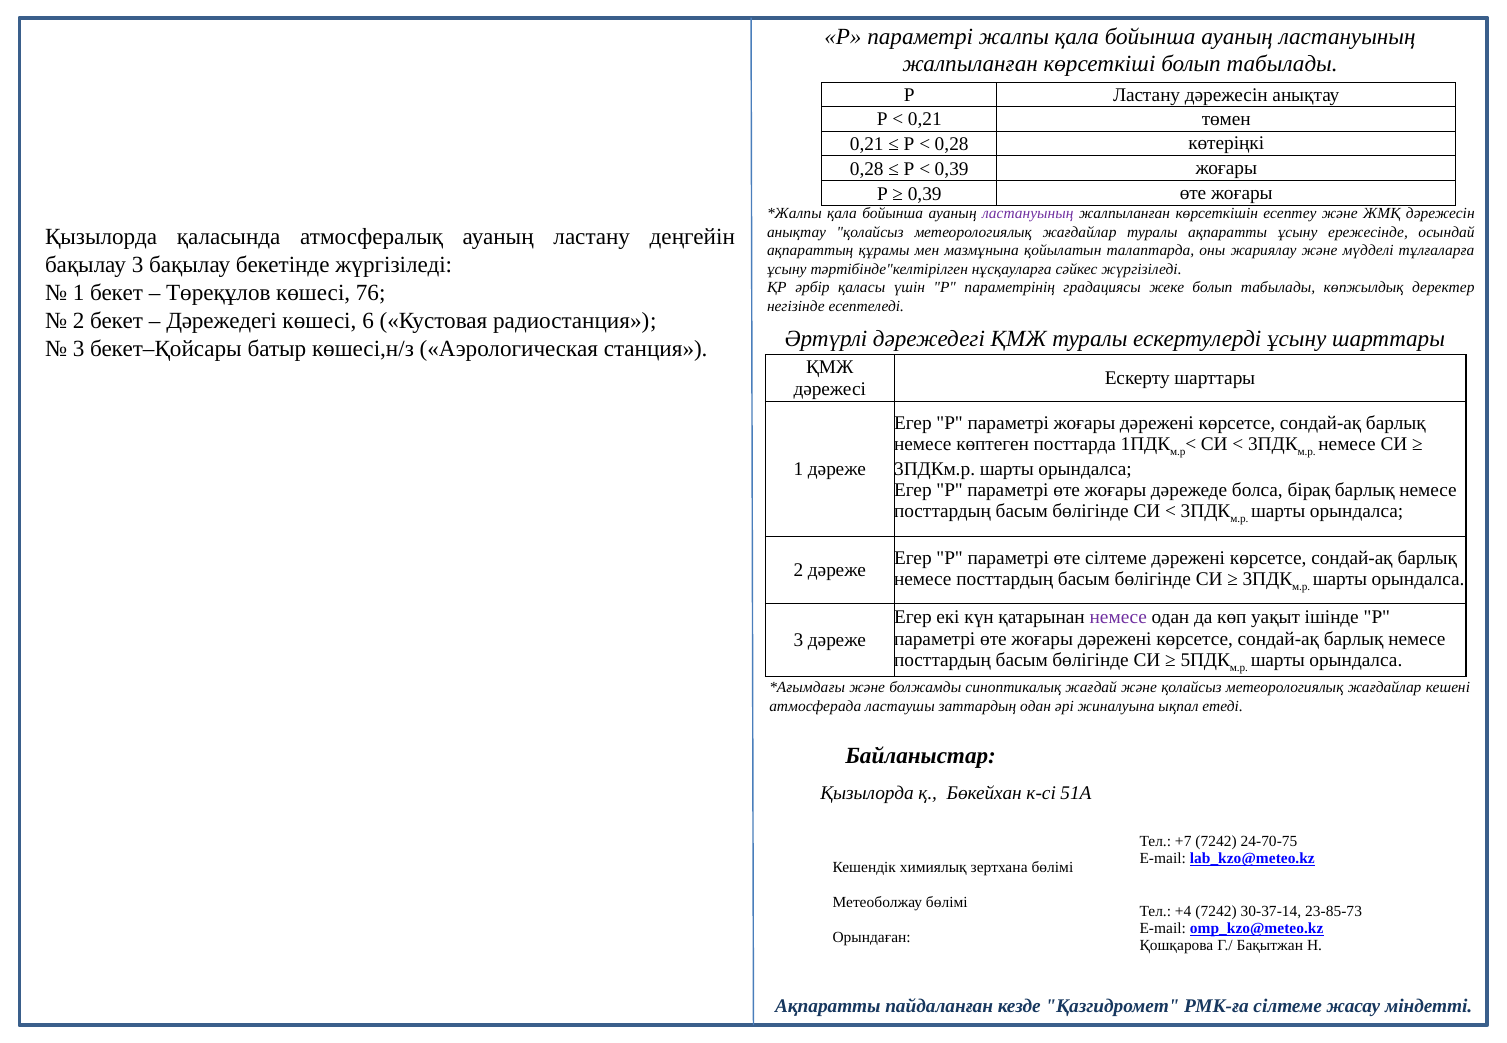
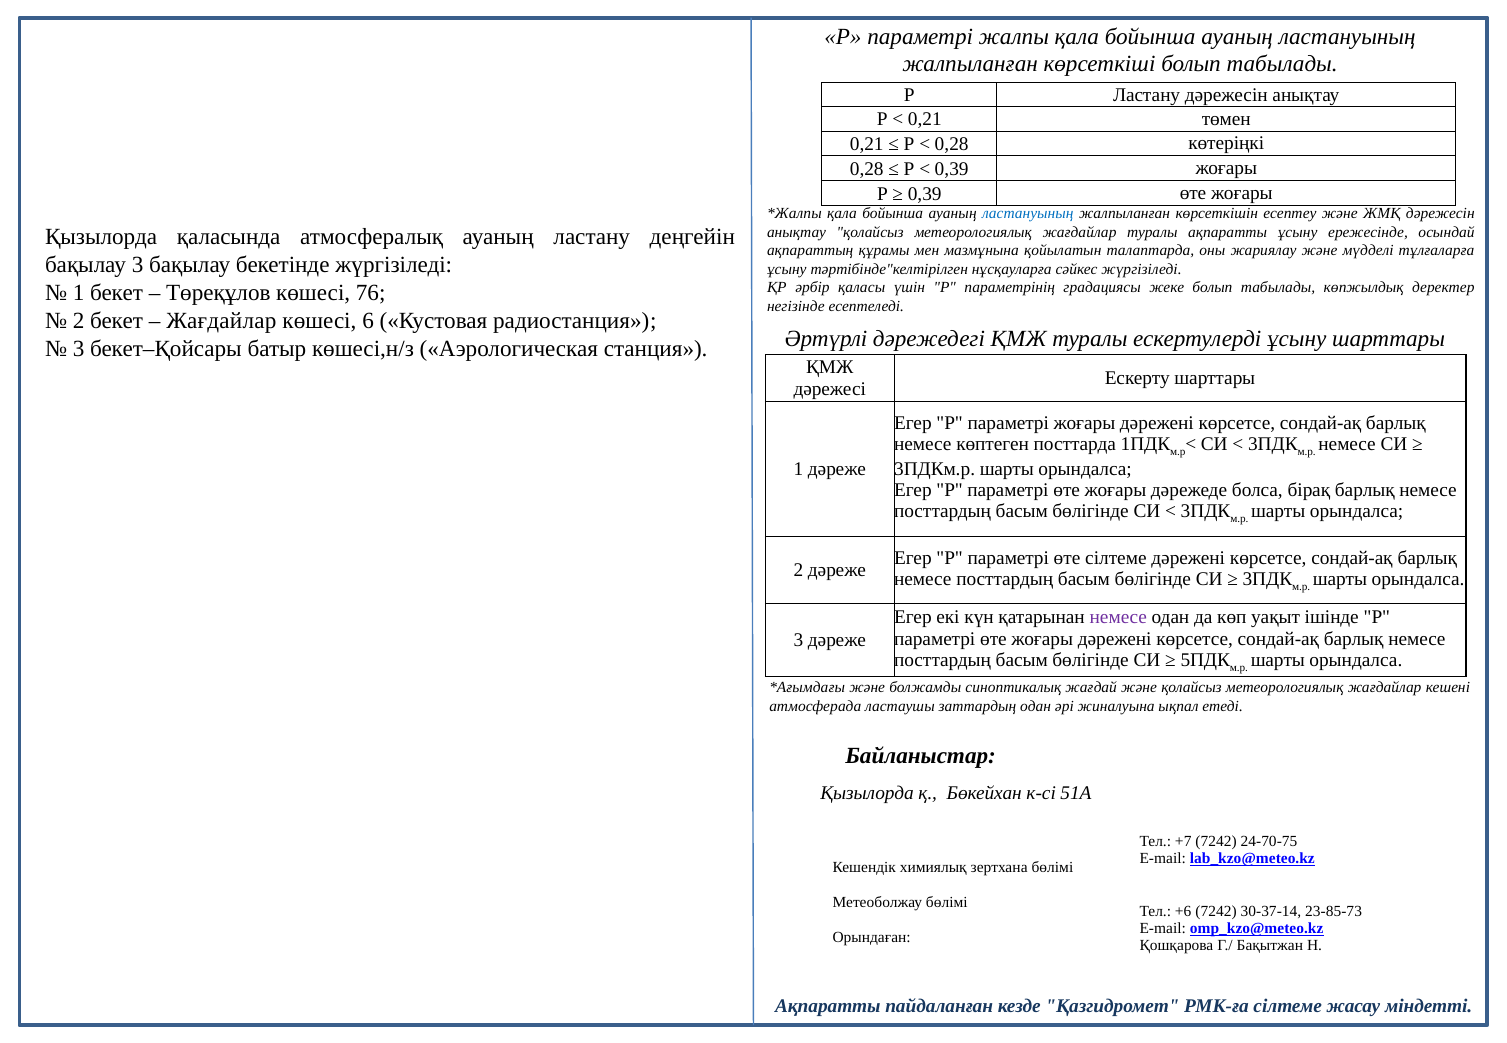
ластануының colour: purple -> blue (1028, 214)
Дәрежедегі: Дәрежедегі -> Жағдайлар (221, 321)
+4: +4 -> +6 (1183, 912)
